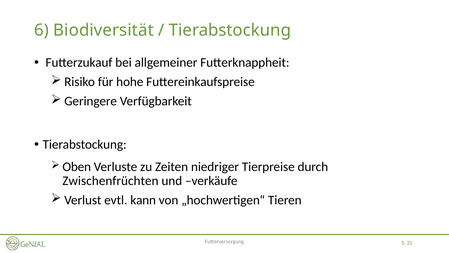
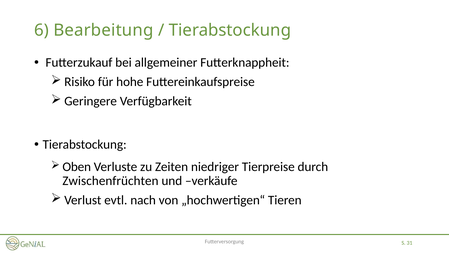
Biodiversität: Biodiversität -> Bearbeitung (103, 30)
kann: kann -> nach (143, 200)
